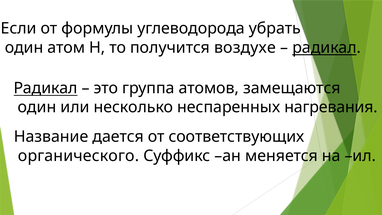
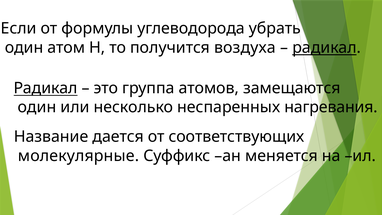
воздухе: воздухе -> воздуха (245, 47)
органического: органического -> молекулярные (78, 156)
